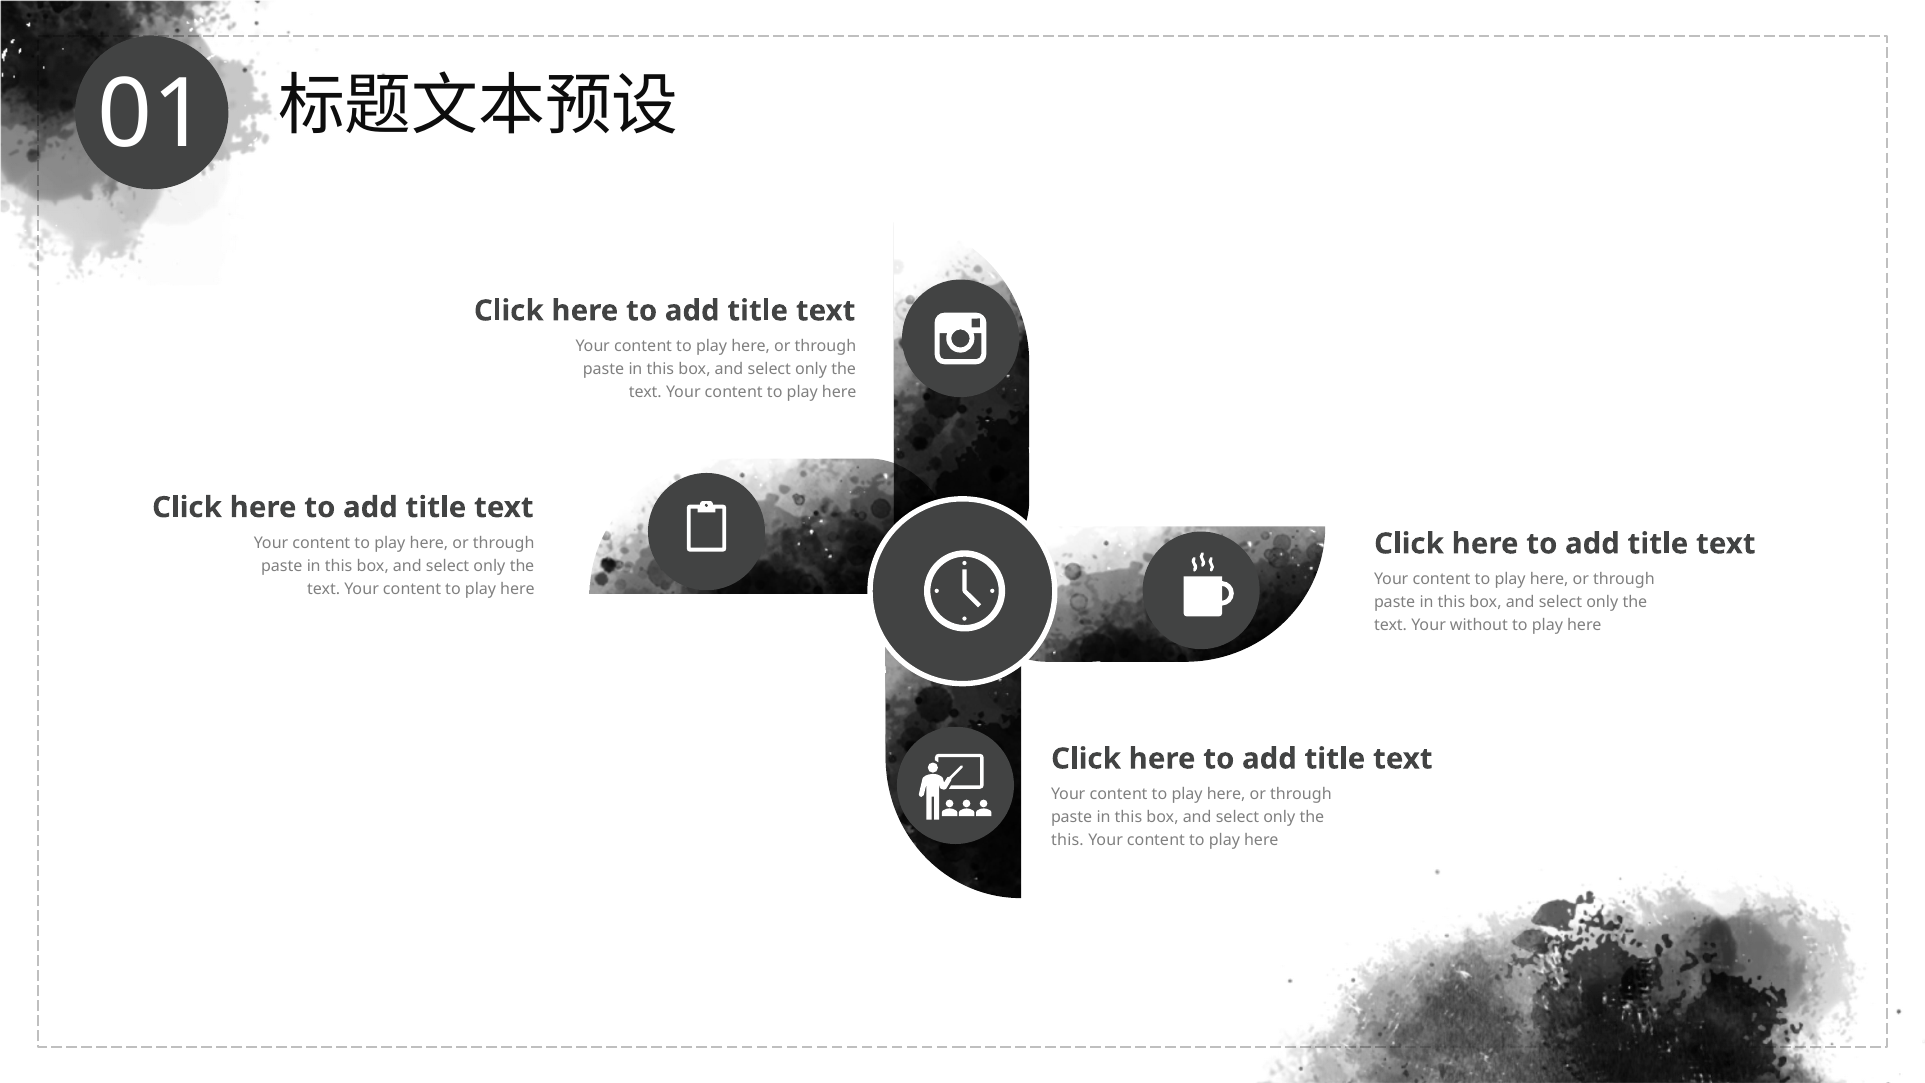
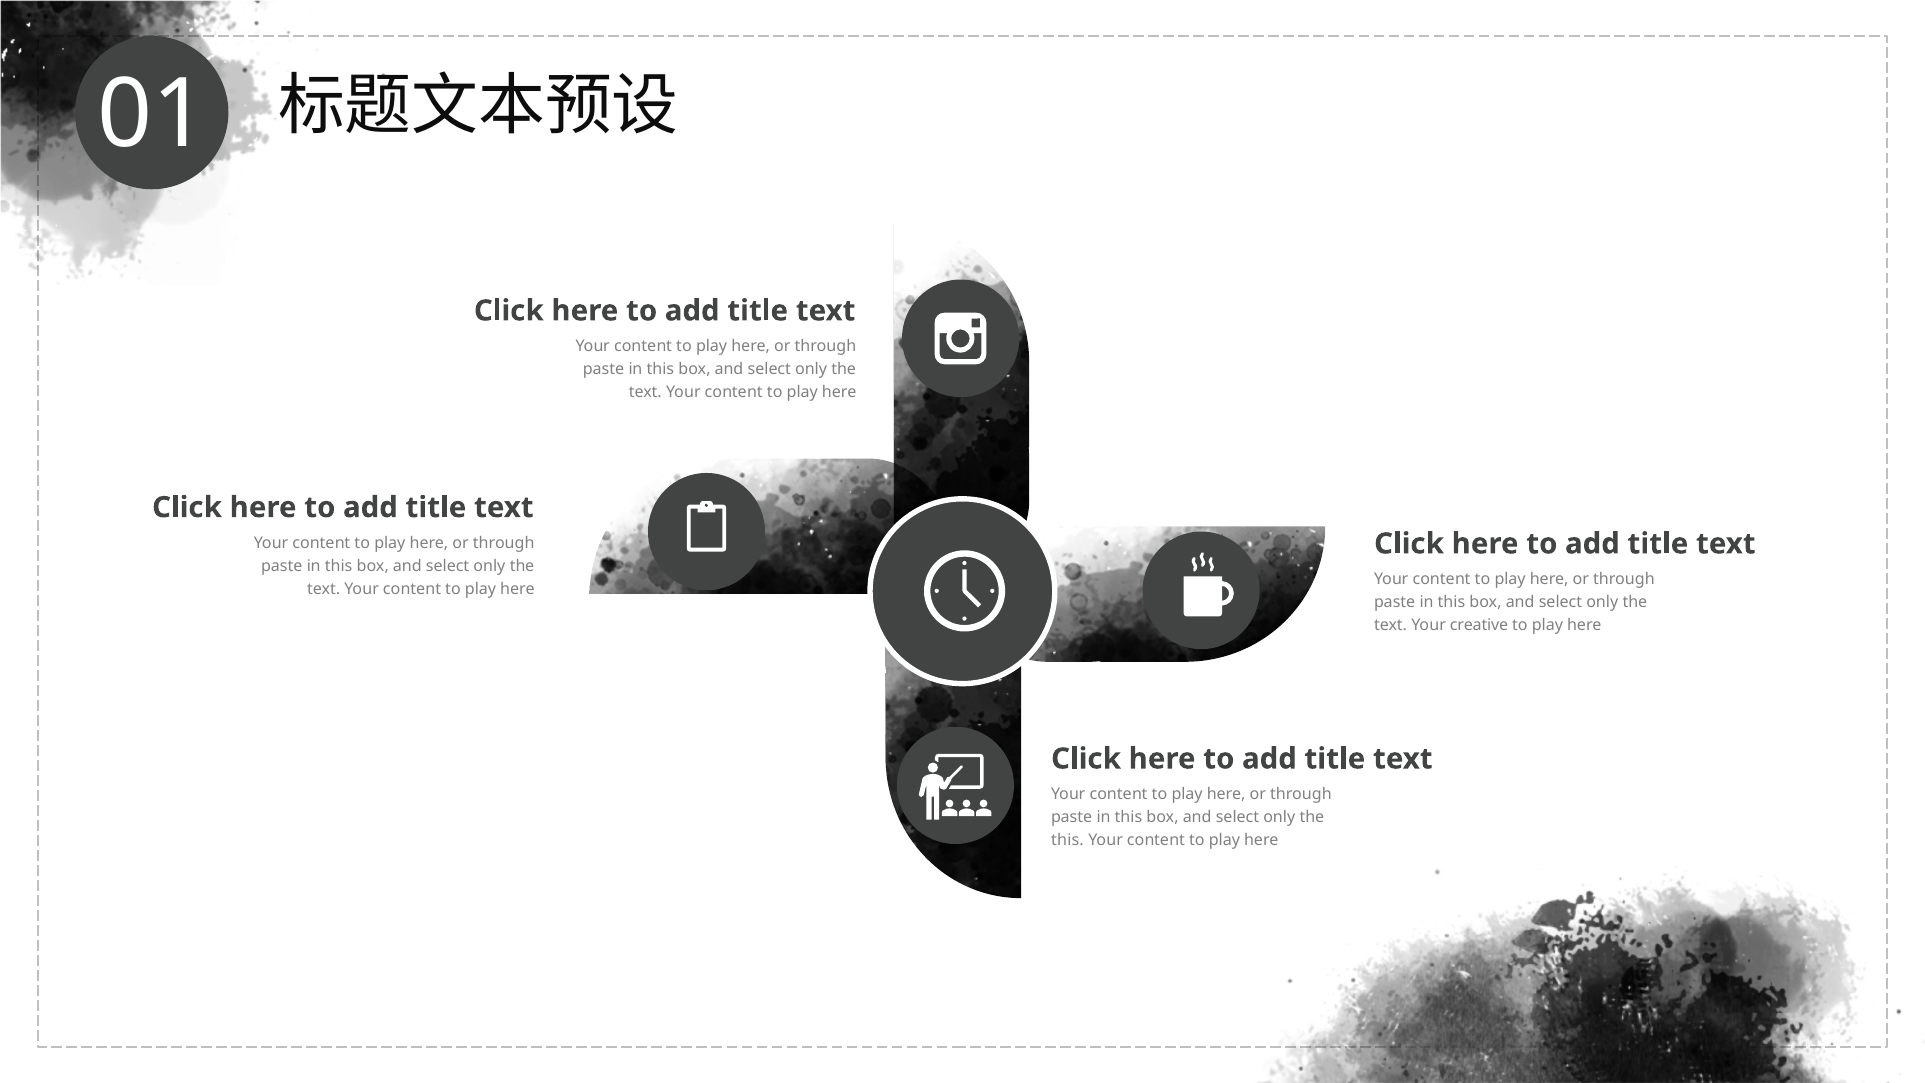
without: without -> creative (1479, 625)
